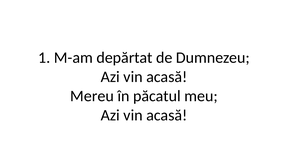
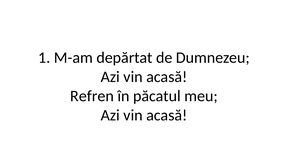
Mereu: Mereu -> Refren (92, 96)
